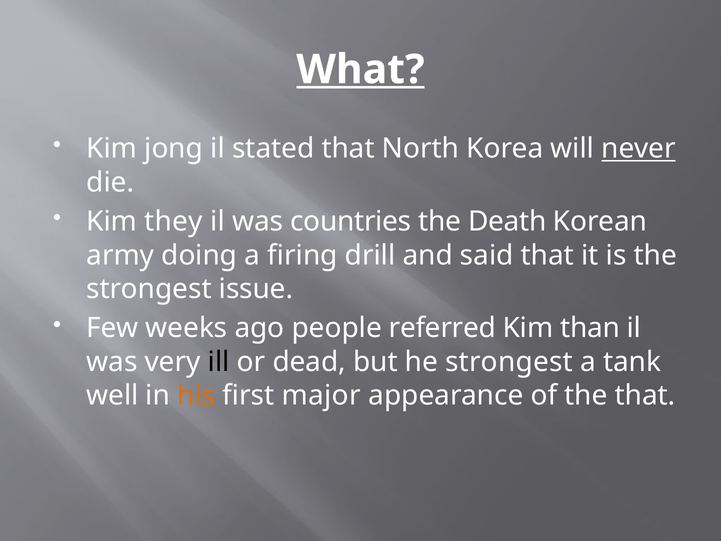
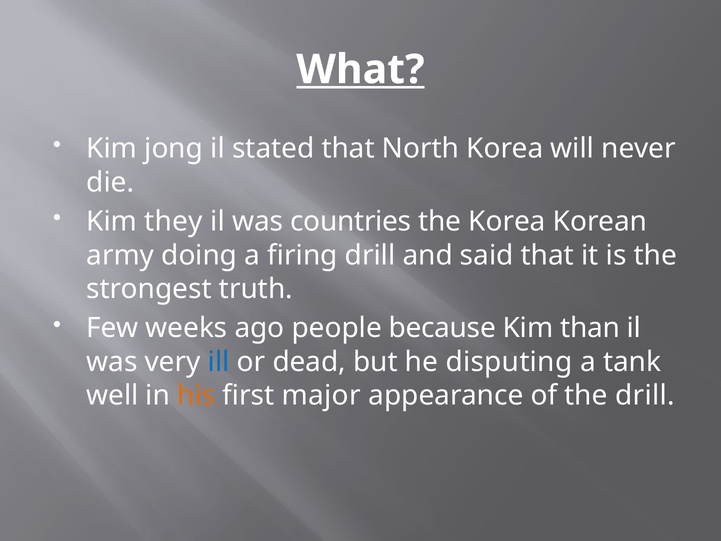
never underline: present -> none (639, 149)
the Death: Death -> Korea (507, 221)
issue: issue -> truth (256, 289)
referred: referred -> because (442, 328)
ill colour: black -> blue (219, 362)
he strongest: strongest -> disputing (509, 362)
the that: that -> drill (645, 395)
